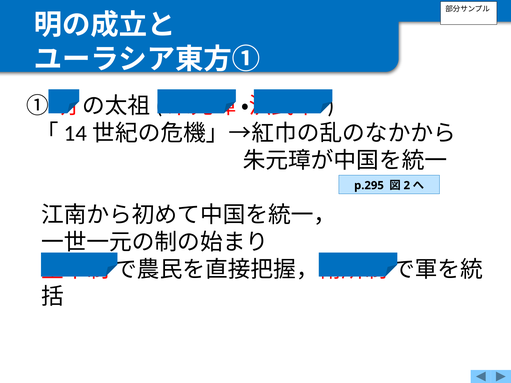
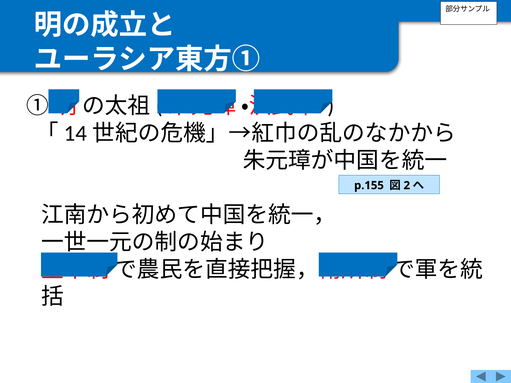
p.295: p.295 -> p.155 (369, 186)
